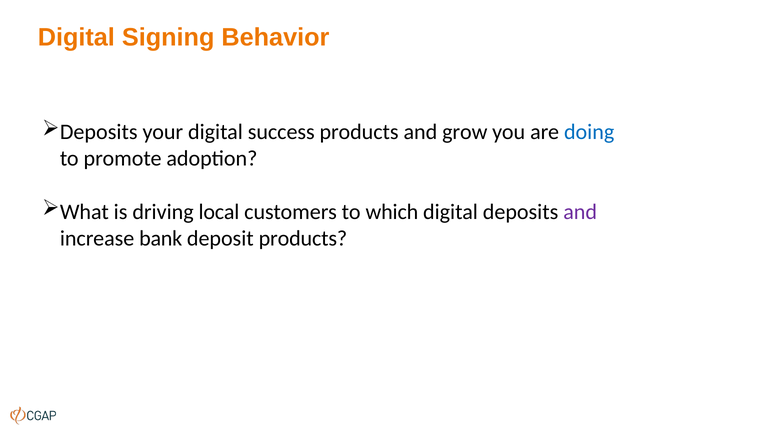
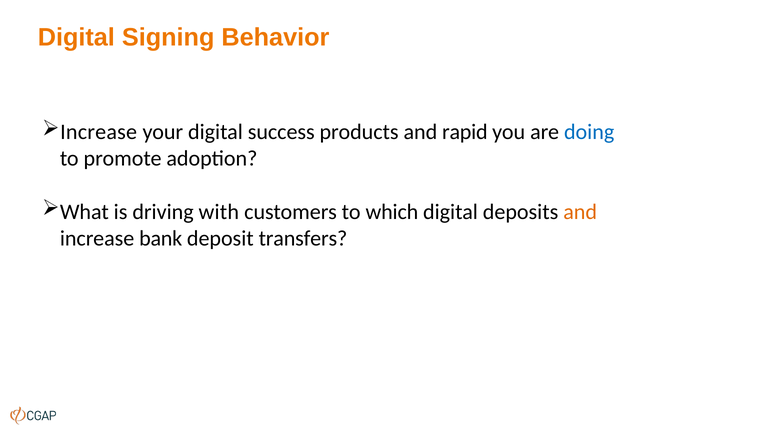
Deposits: Deposits -> Increase (99, 132)
grow: grow -> rapid (465, 132)
local: local -> with (219, 212)
and colour: purple -> orange (580, 212)
deposit products: products -> transfers (303, 238)
